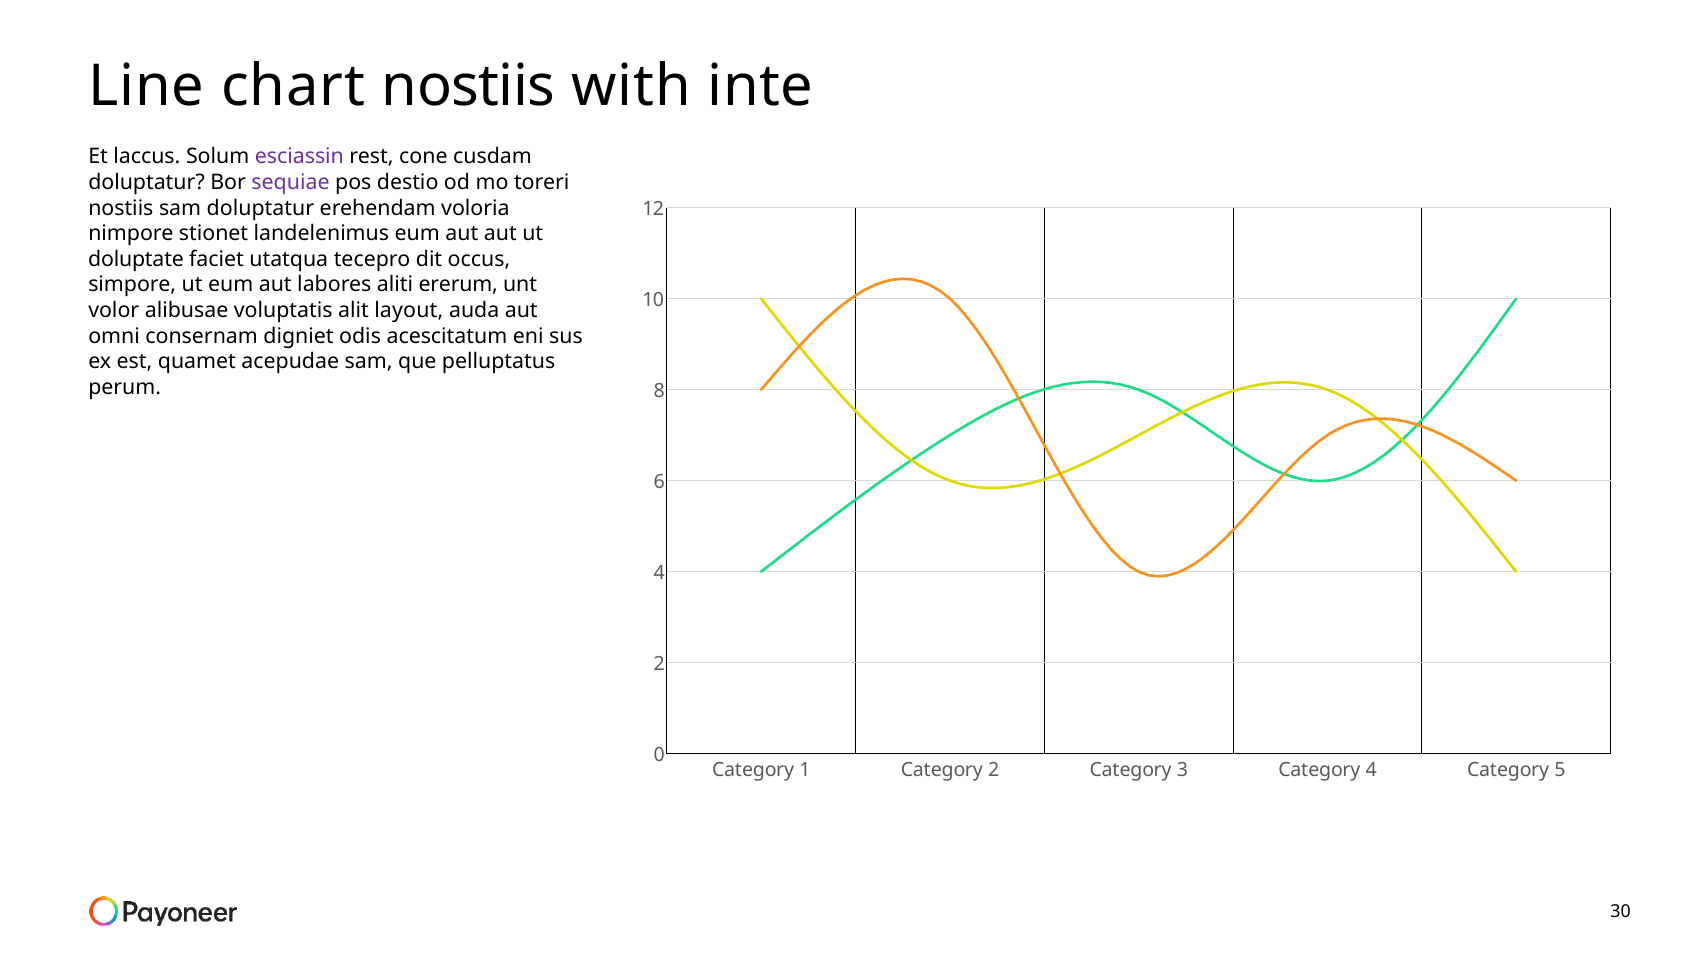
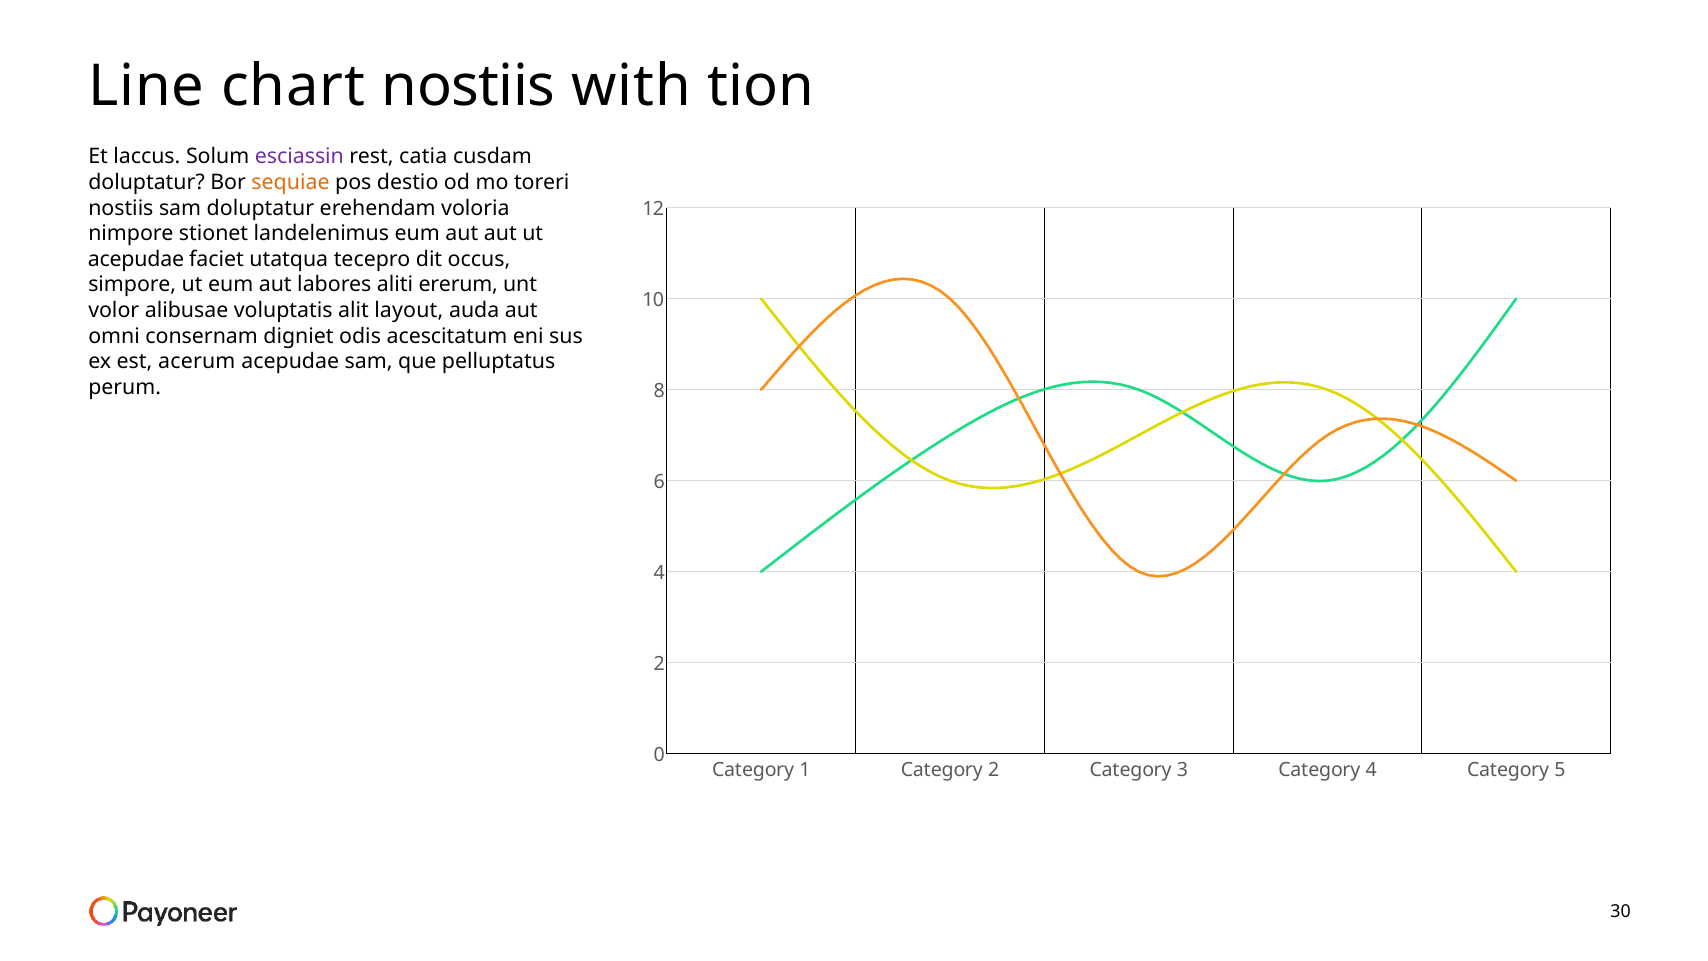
inte: inte -> tion (761, 87)
cone: cone -> catia (423, 157)
sequiae colour: purple -> orange (291, 182)
doluptate: doluptate -> acepudae (136, 259)
quamet: quamet -> acerum (197, 362)
